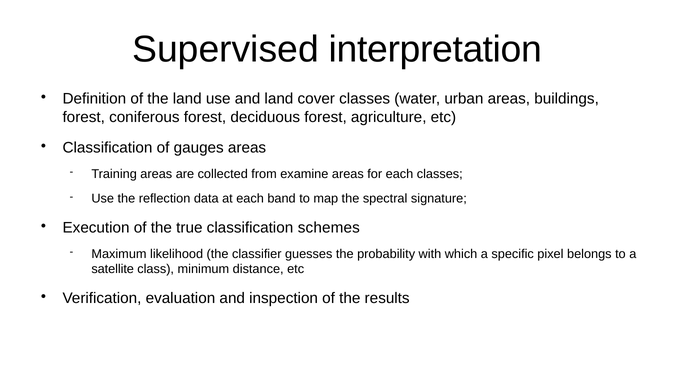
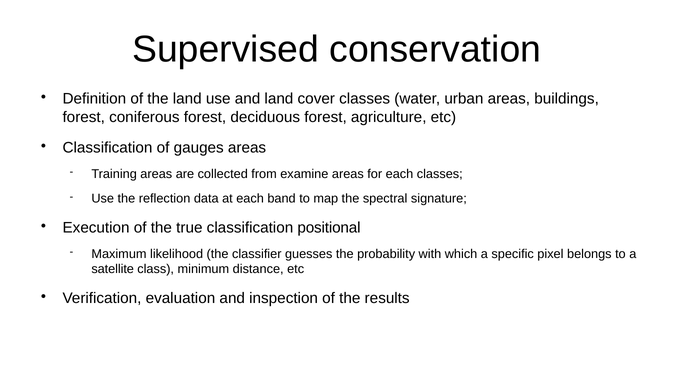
interpretation: interpretation -> conservation (435, 49)
schemes: schemes -> positional (329, 228)
